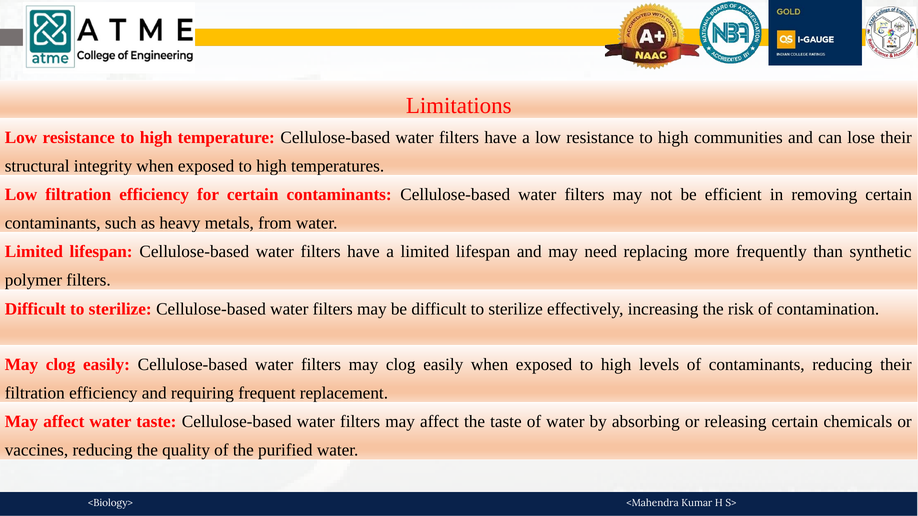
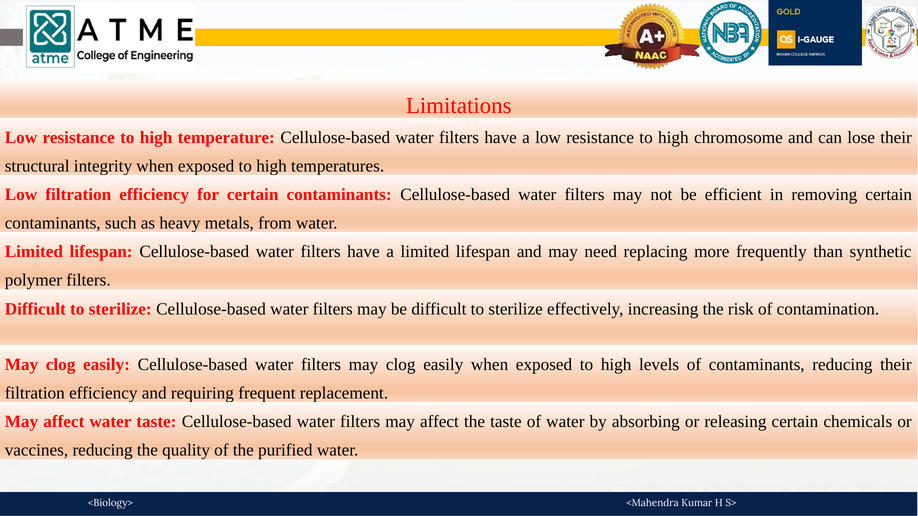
communities: communities -> chromosome (738, 138)
